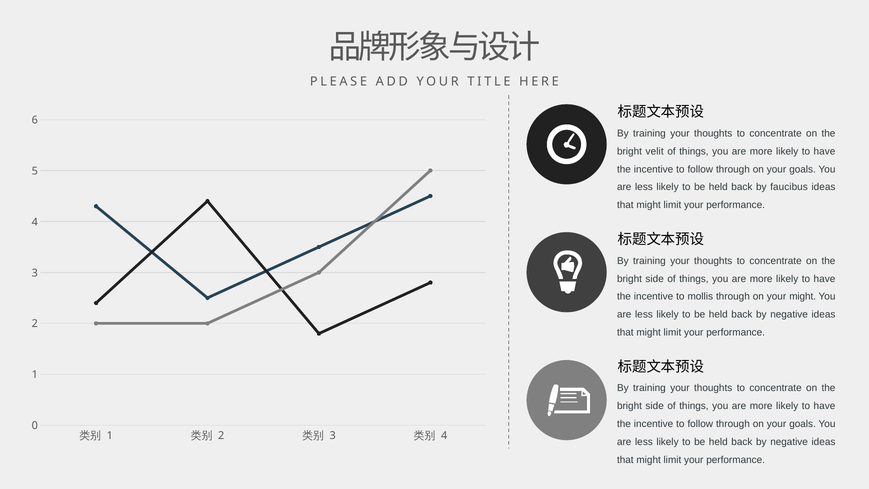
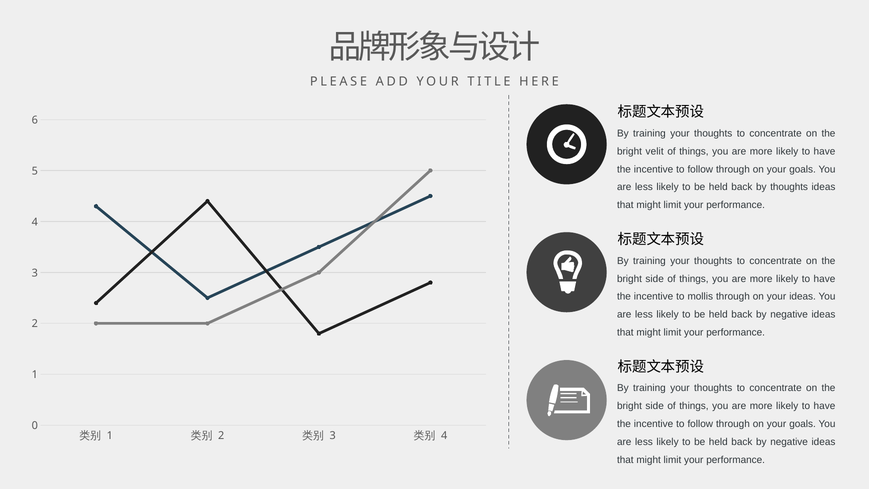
by faucibus: faucibus -> thoughts (789, 187)
your might: might -> ideas (803, 297)
